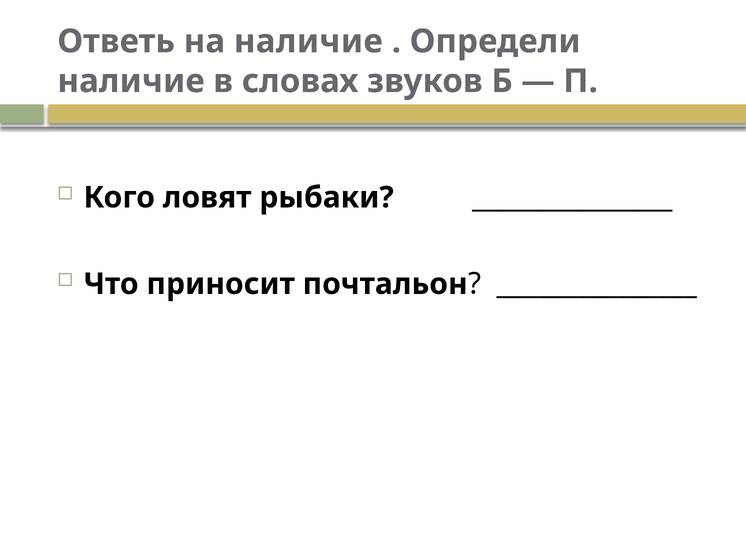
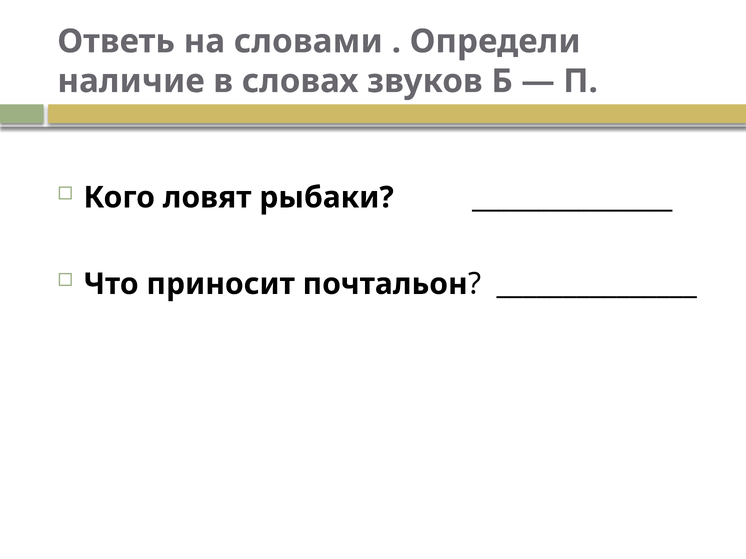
на наличие: наличие -> словами (308, 41)
